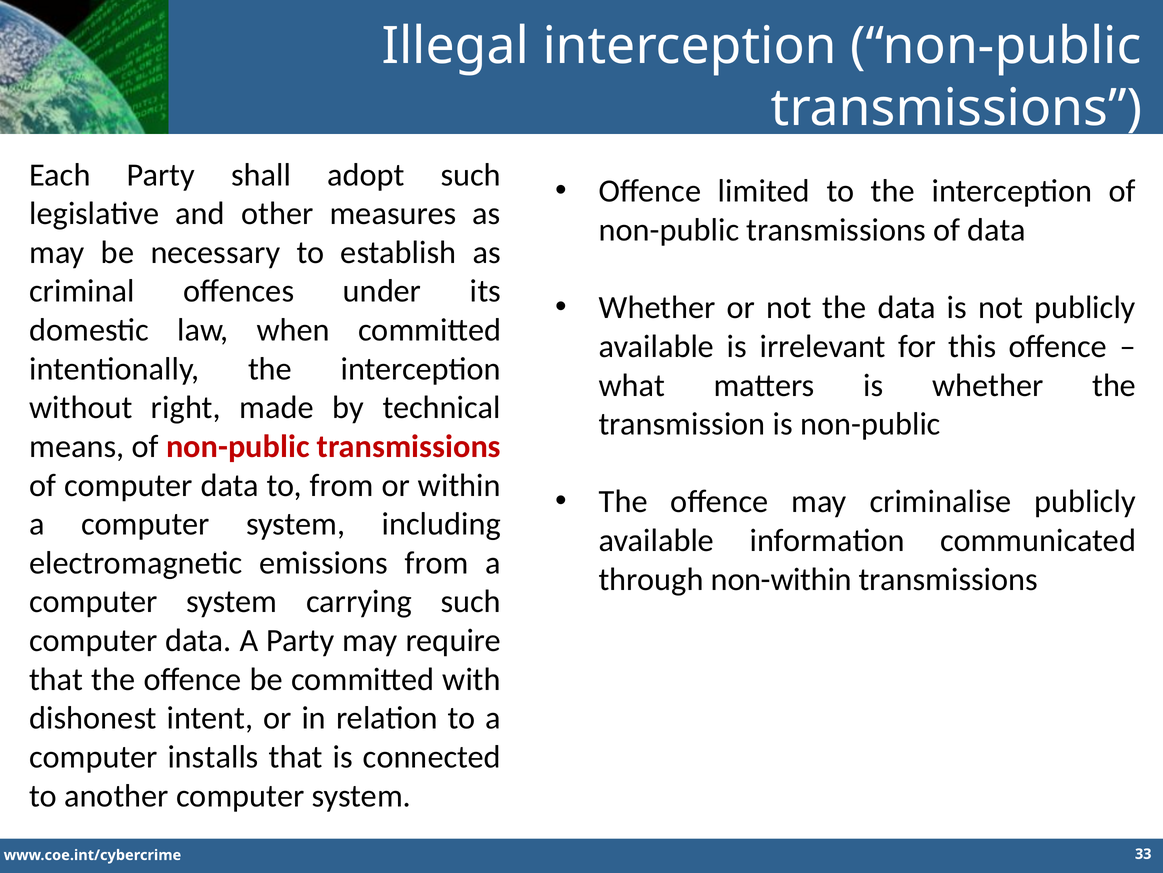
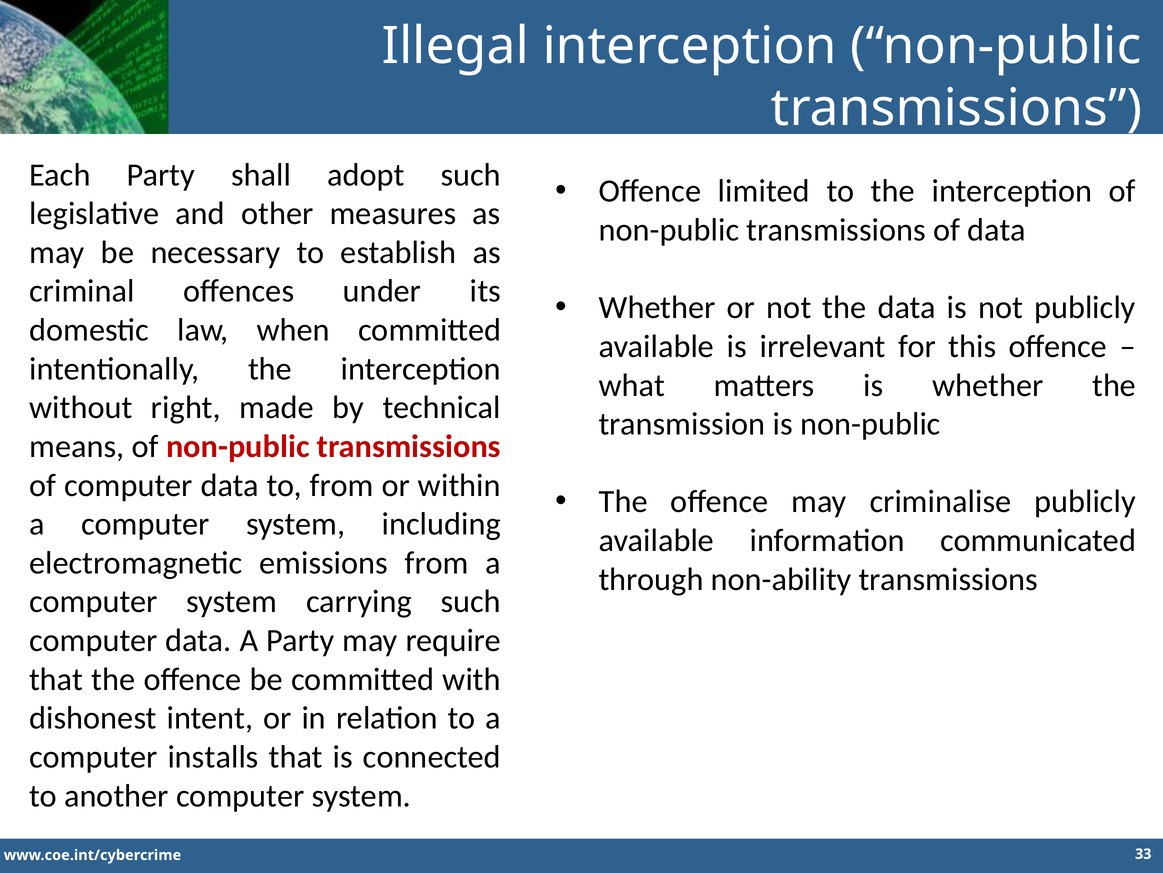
non-within: non-within -> non-ability (781, 579)
